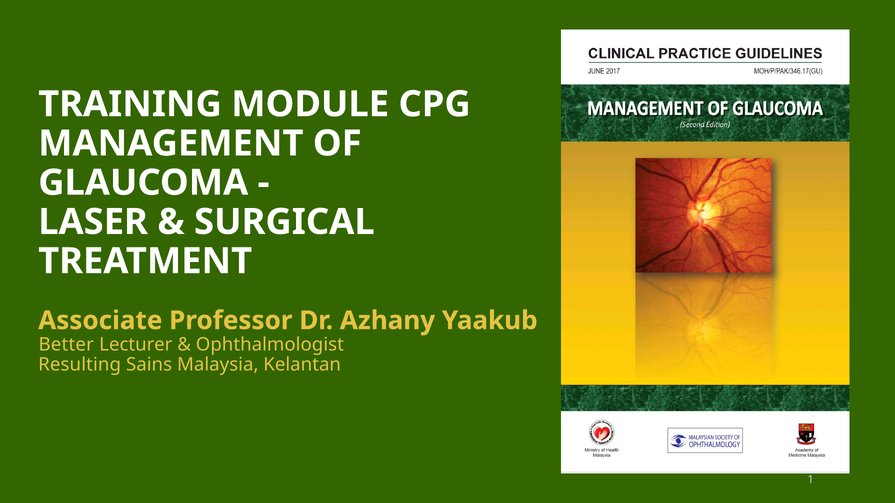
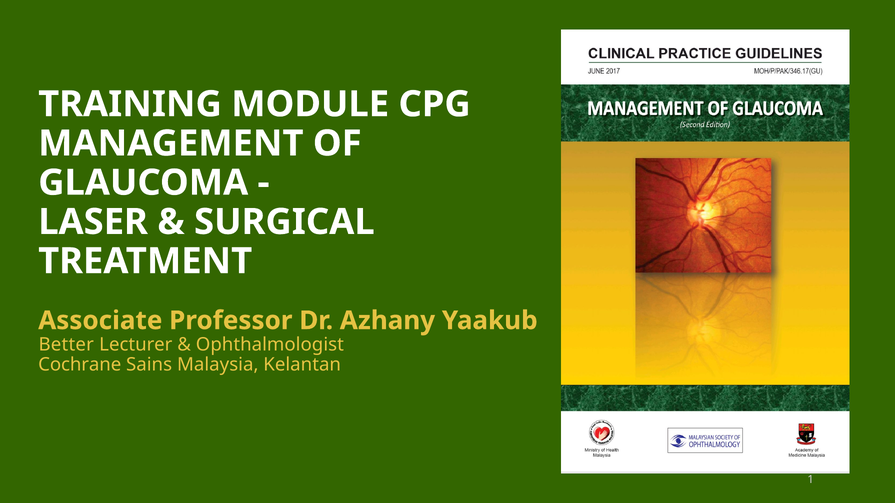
Resulting: Resulting -> Cochrane (80, 365)
